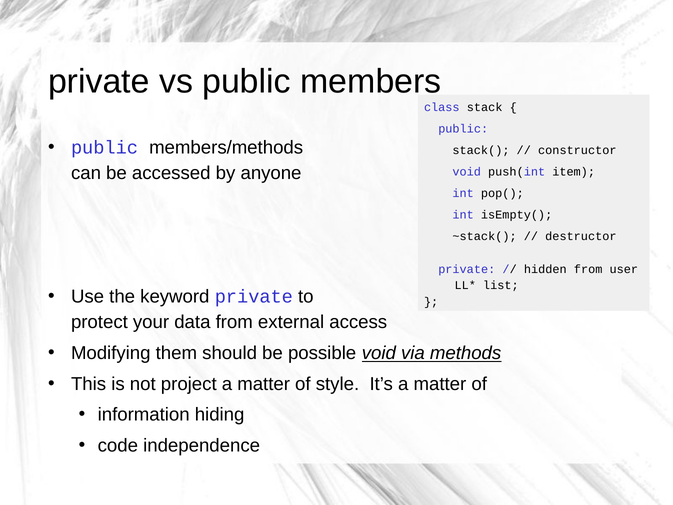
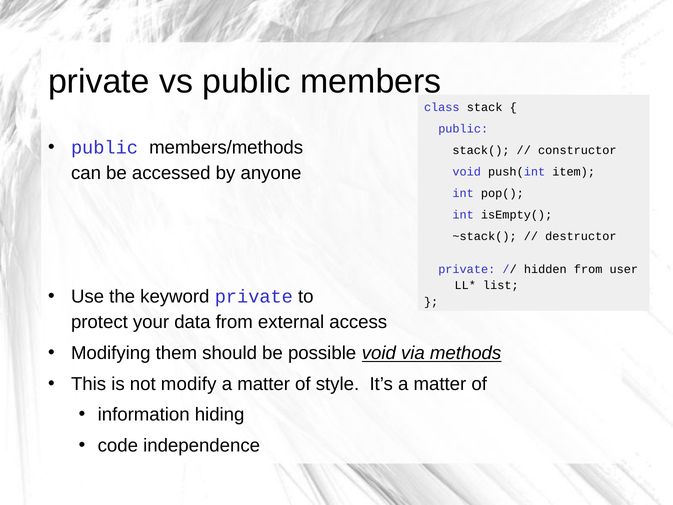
project: project -> modify (189, 384)
